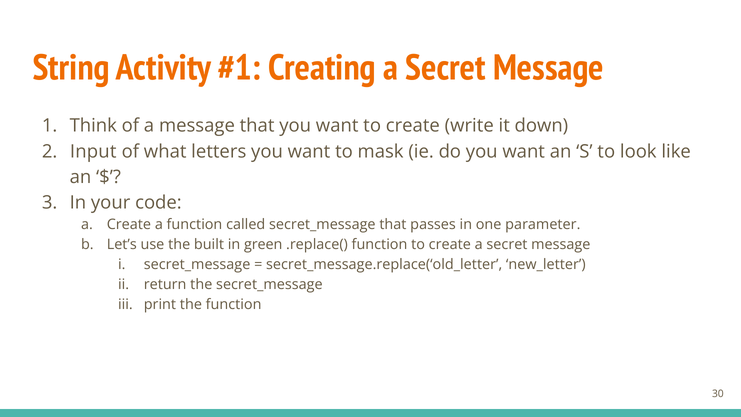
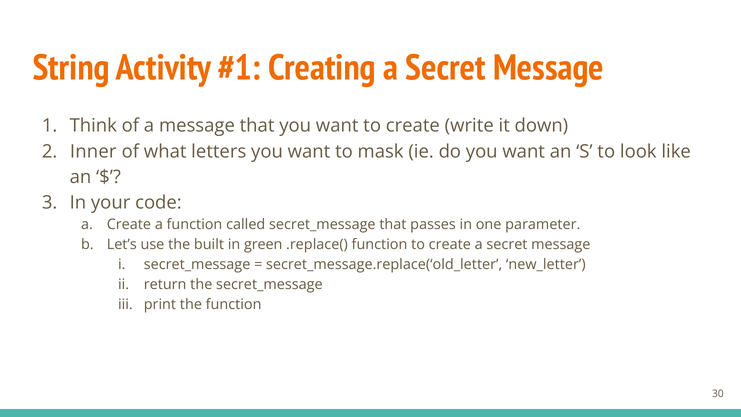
Input: Input -> Inner (93, 151)
